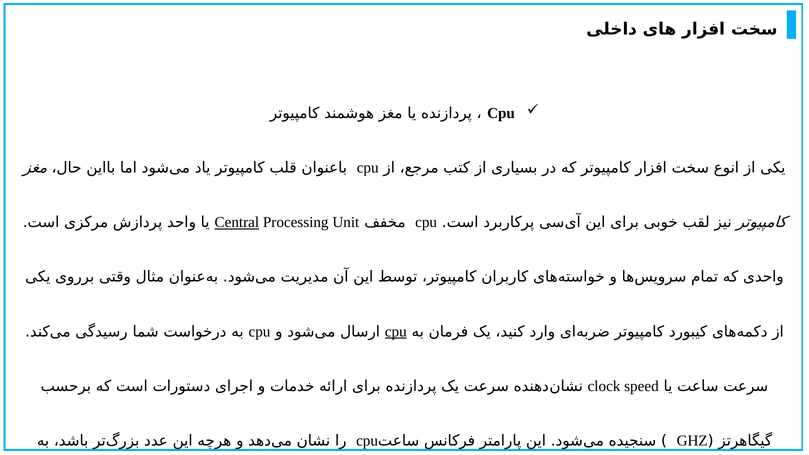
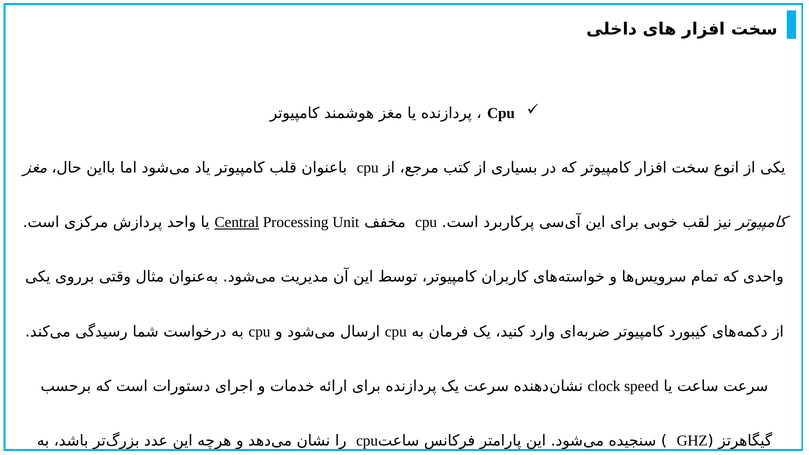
cpu underline: present -> none (396, 332)
